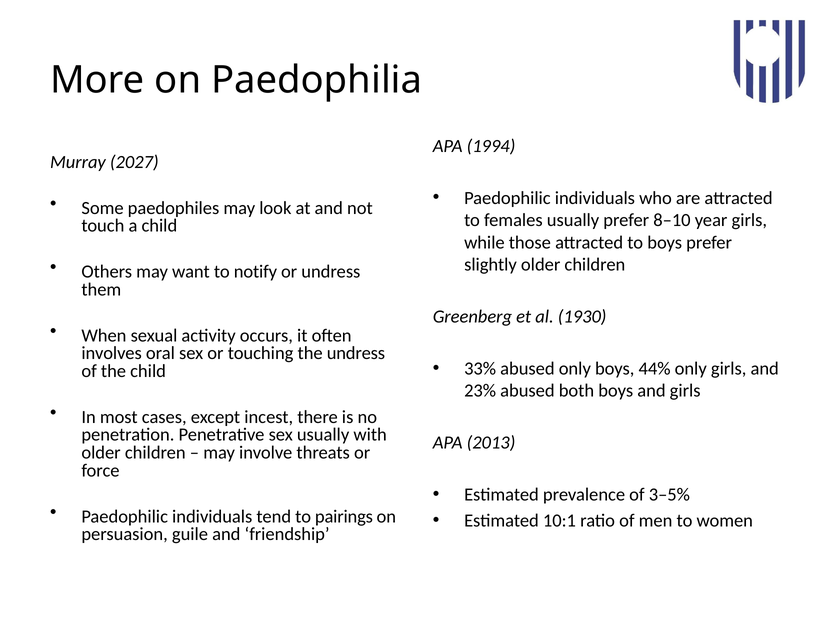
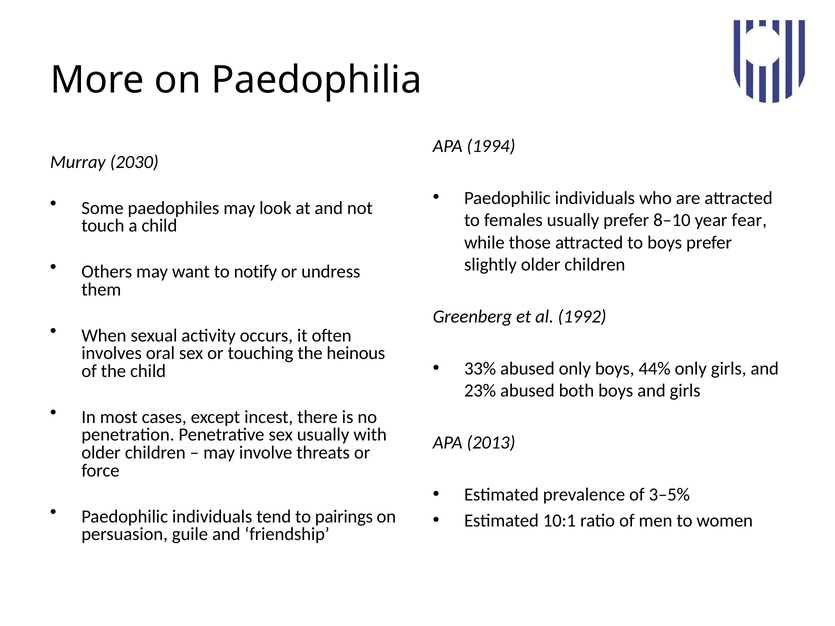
2027: 2027 -> 2030 (134, 162)
year girls: girls -> fear (749, 220)
1930: 1930 -> 1992 (582, 317)
the undress: undress -> heinous (356, 353)
